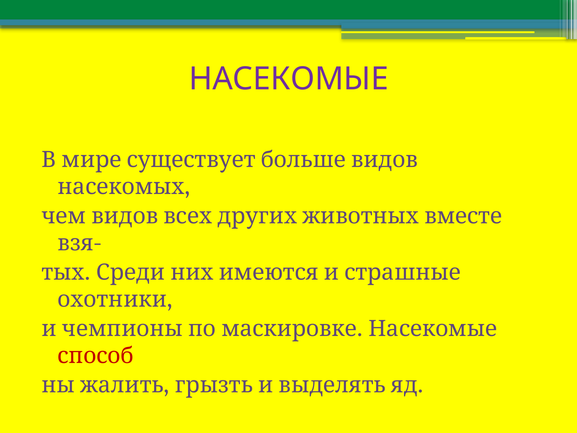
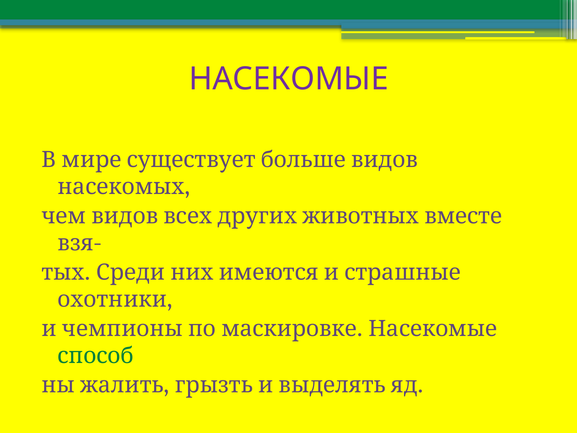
способ colour: red -> green (96, 356)
